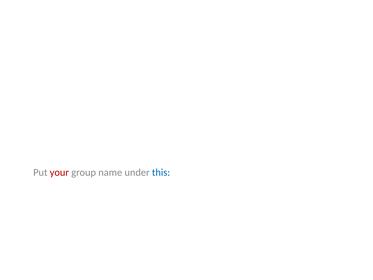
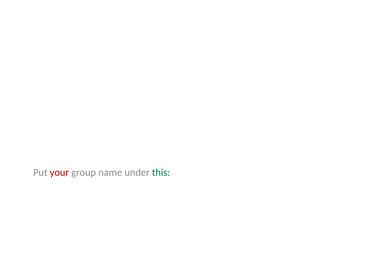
this colour: blue -> green (161, 172)
